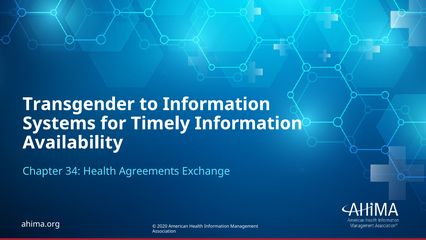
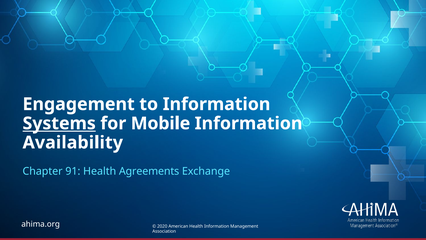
Transgender: Transgender -> Engagement (79, 104)
Systems underline: none -> present (59, 123)
Timely: Timely -> Mobile (161, 123)
34: 34 -> 91 (73, 171)
